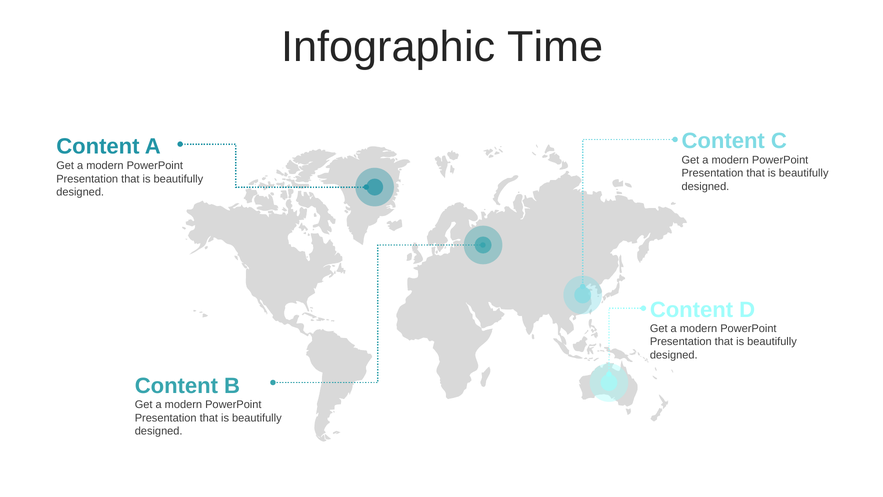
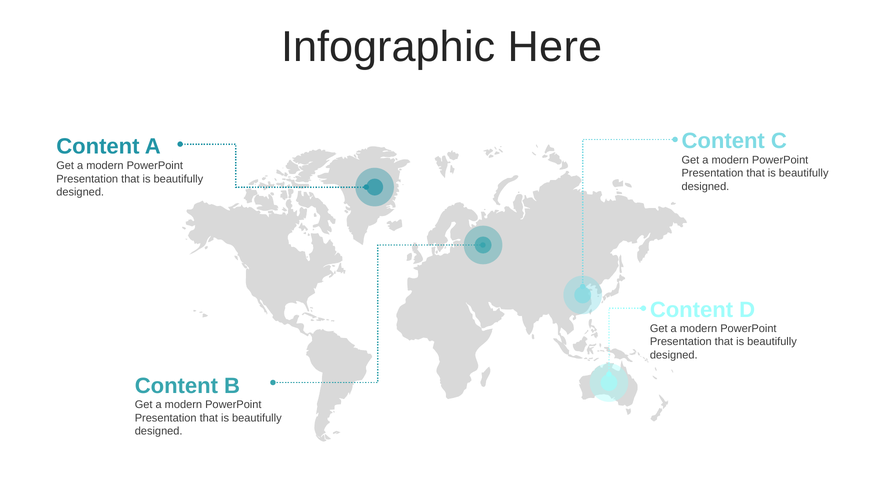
Time: Time -> Here (555, 47)
